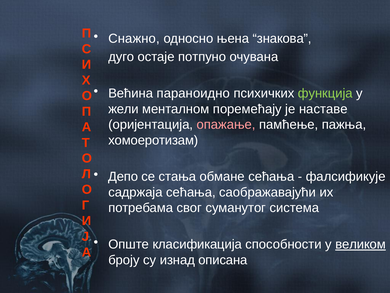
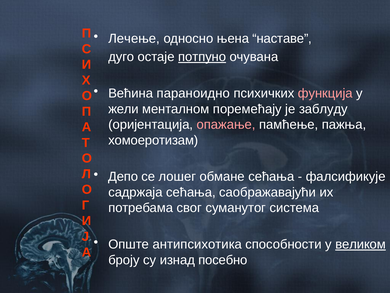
Снажно: Снажно -> Лечење (134, 39)
знакова: знакова -> наставе (282, 39)
потпуно underline: none -> present (202, 57)
функција colour: light green -> pink (325, 93)
наставе: наставе -> заблуду (323, 109)
стања: стања -> лошег (177, 176)
класификација: класификација -> антипсихотика (197, 244)
описана: описана -> посебно (223, 260)
